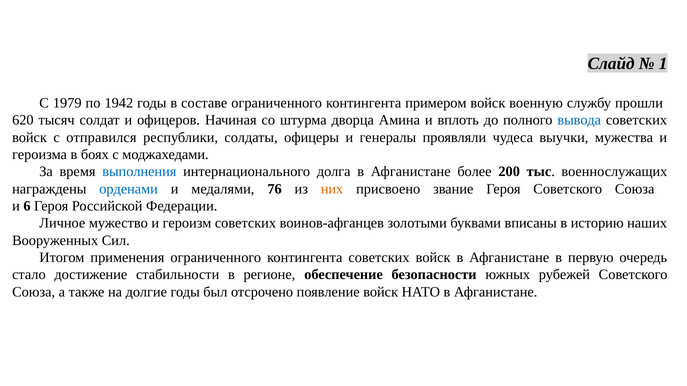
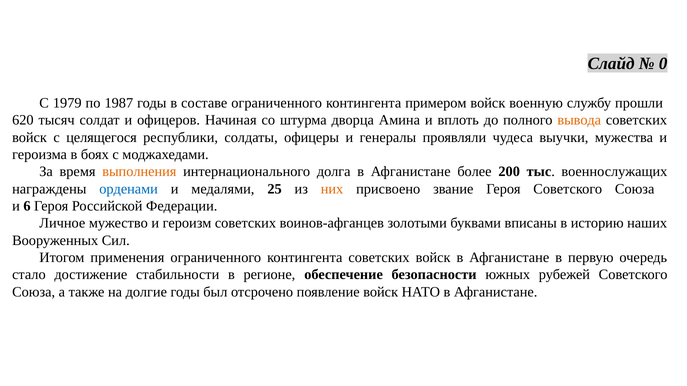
1: 1 -> 0 (663, 63)
1942: 1942 -> 1987 (119, 103)
вывода colour: blue -> orange (579, 120)
отправился: отправился -> целящегося (101, 138)
выполнения colour: blue -> orange (139, 172)
76: 76 -> 25 (275, 189)
